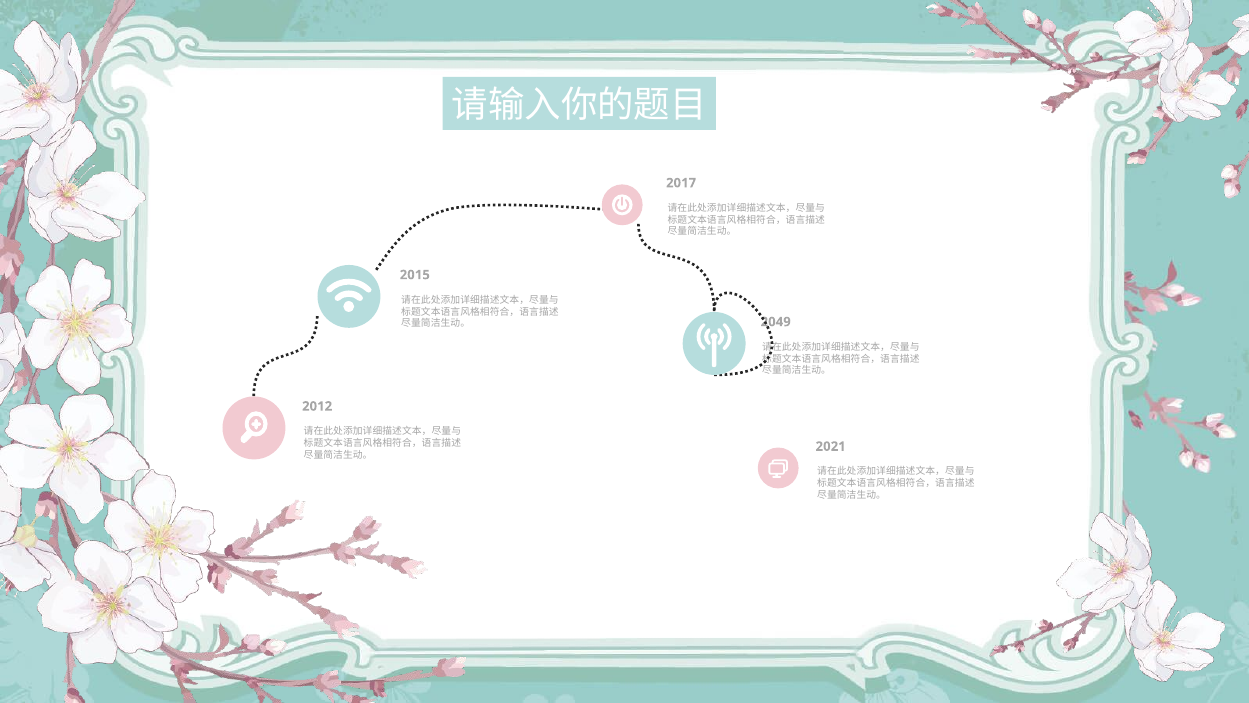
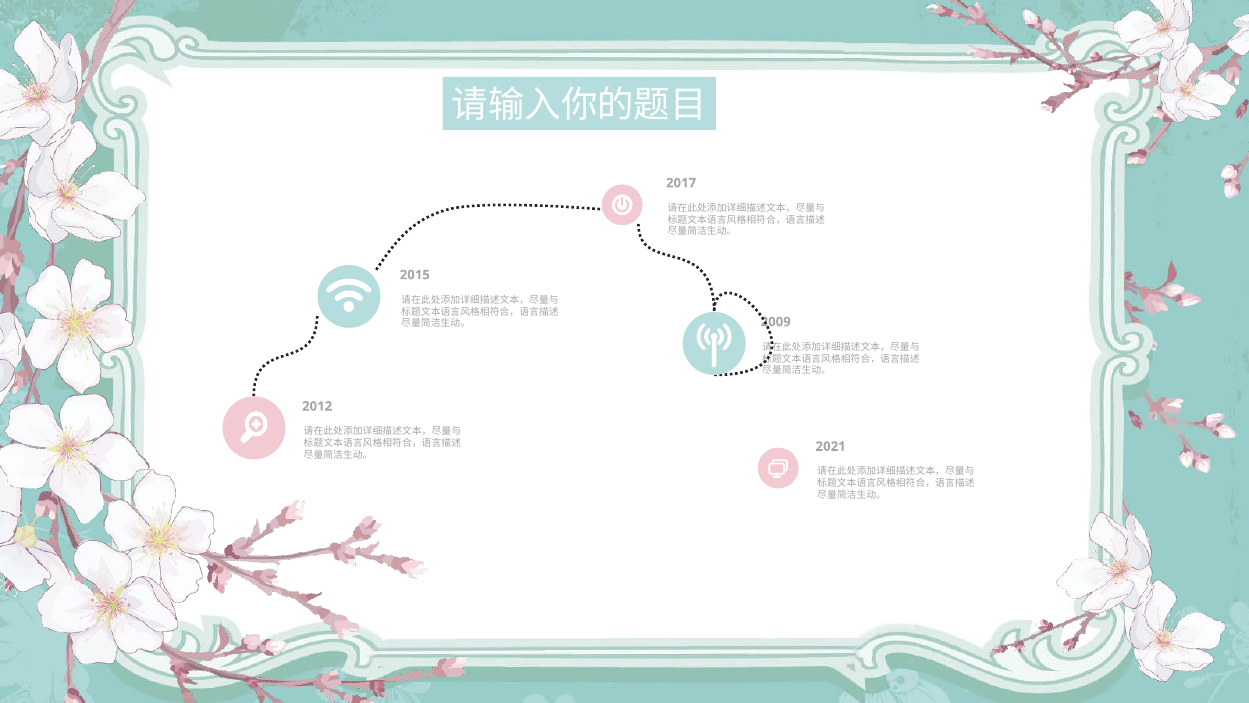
2049: 2049 -> 2009 (776, 322)
